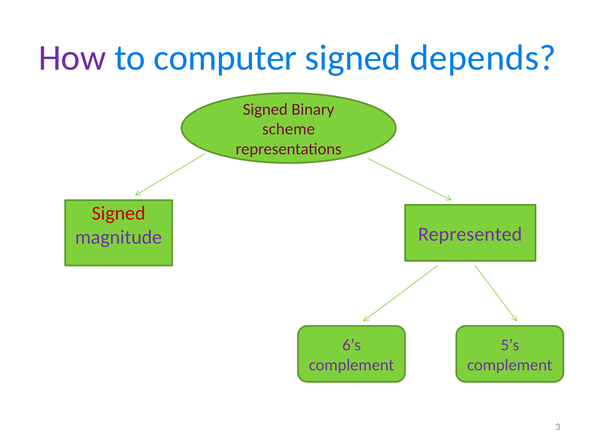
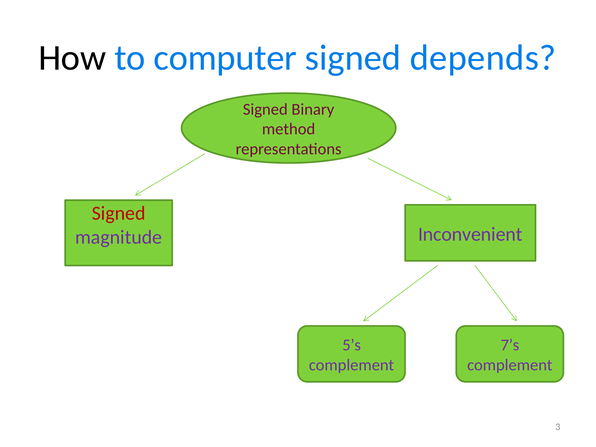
How colour: purple -> black (72, 58)
scheme: scheme -> method (289, 129)
Represented: Represented -> Inconvenient (470, 234)
6’s: 6’s -> 5’s (352, 345)
5’s: 5’s -> 7’s (510, 345)
